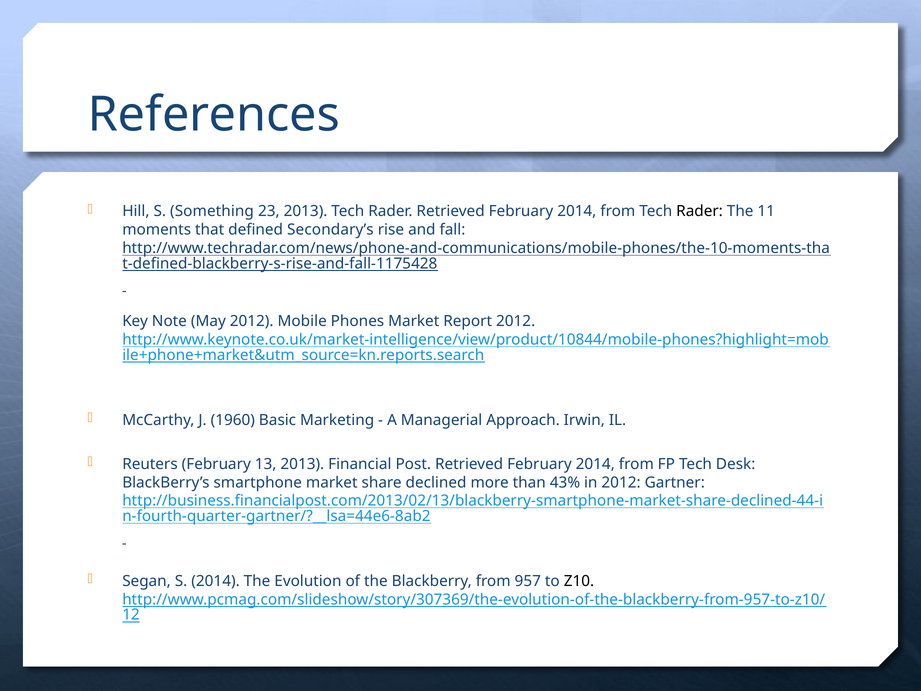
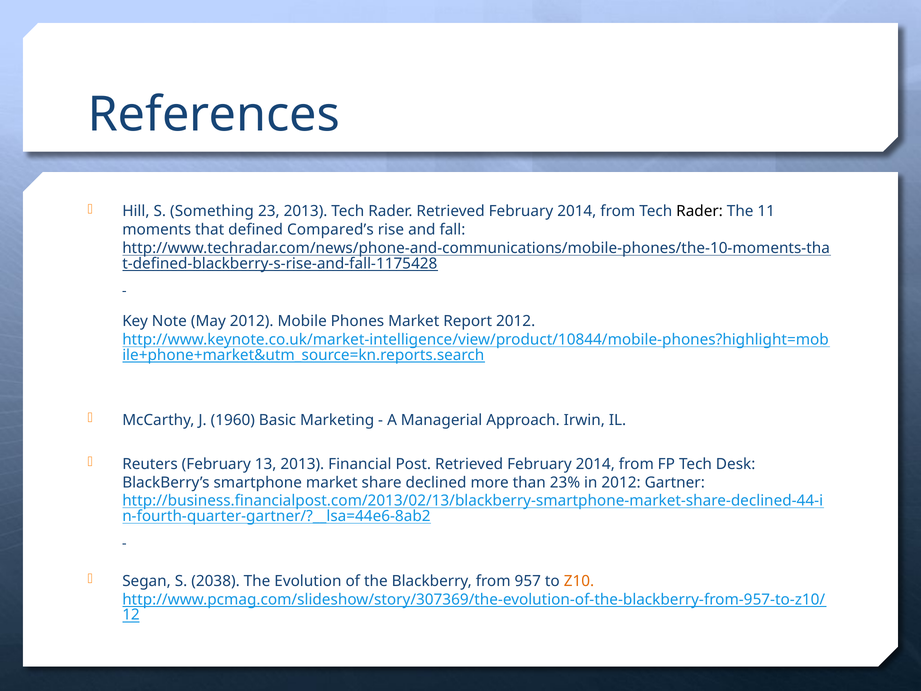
Secondary’s: Secondary’s -> Compared’s (330, 230)
43%: 43% -> 23% (565, 482)
S 2014: 2014 -> 2038 (216, 581)
Z10 colour: black -> orange (579, 581)
